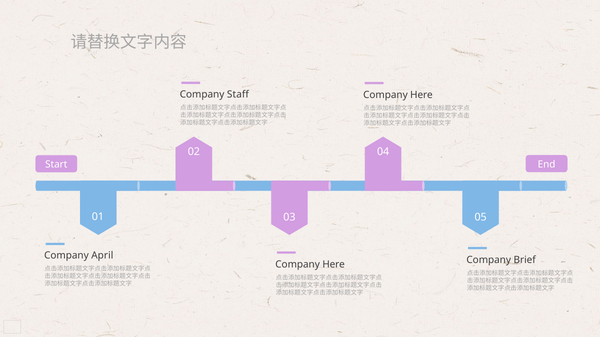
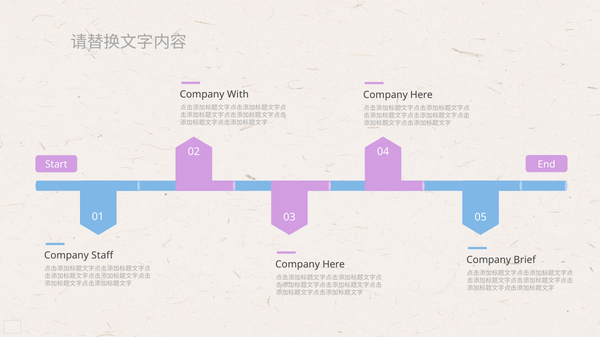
Staff: Staff -> With (238, 95)
April: April -> Staff (102, 256)
